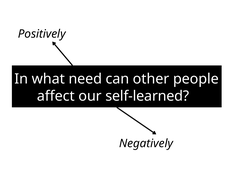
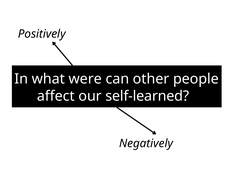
need: need -> were (85, 79)
